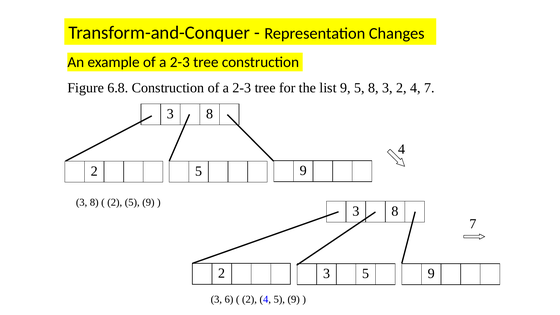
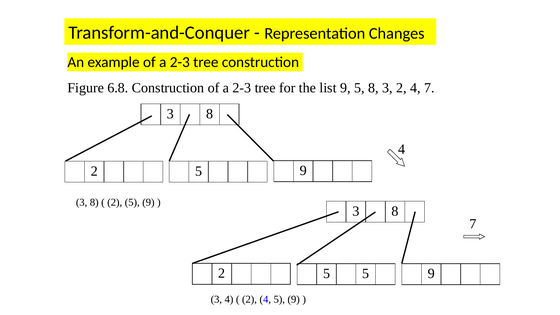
3: 3 -> 5 (327, 274)
3 6: 6 -> 4 (229, 299)
